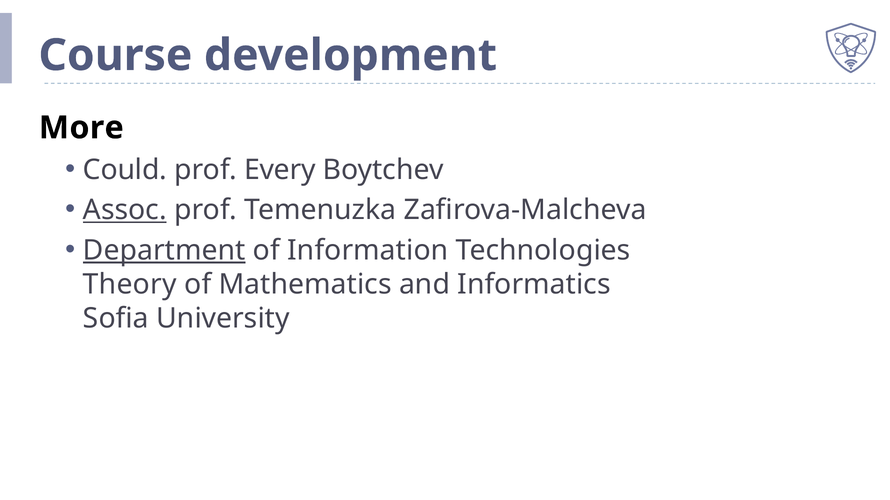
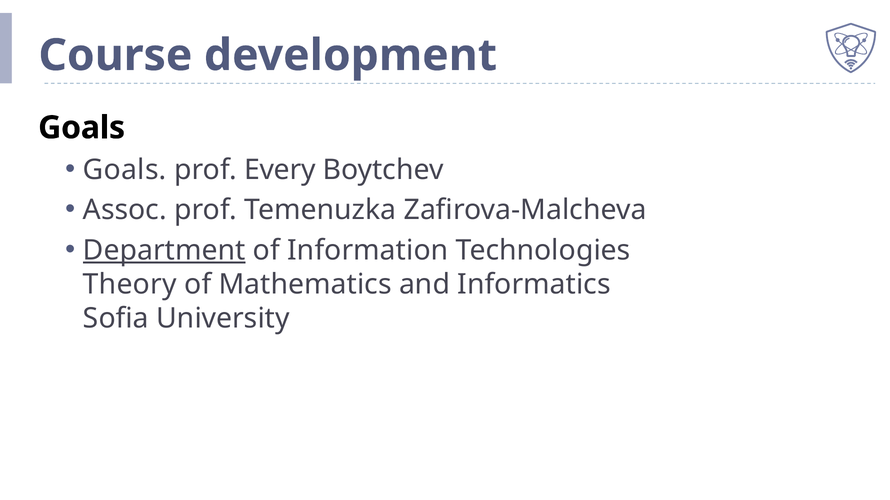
More: More -> Goals (82, 128)
Could: Could -> Goals (125, 170)
Assoc underline: present -> none (125, 210)
